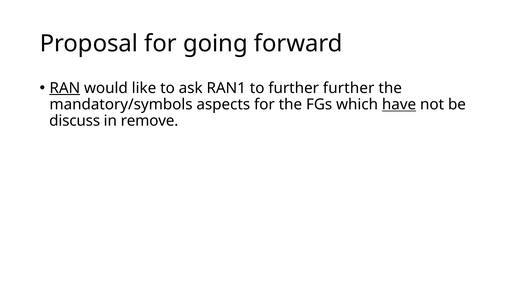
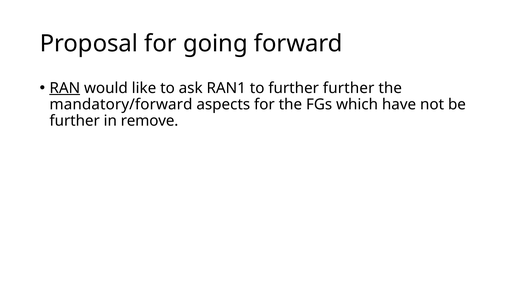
mandatory/symbols: mandatory/symbols -> mandatory/forward (121, 105)
have underline: present -> none (399, 105)
discuss: discuss -> further (75, 121)
